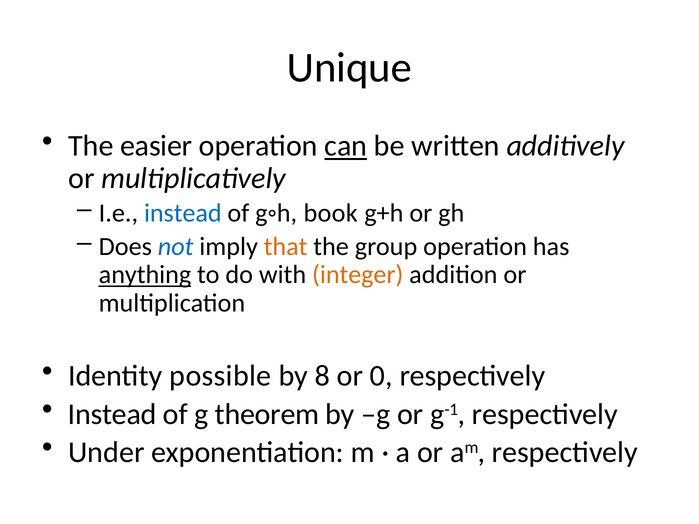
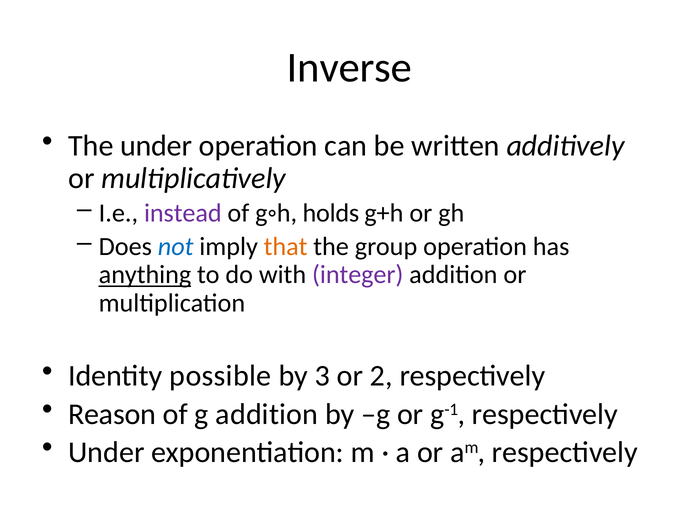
Unique: Unique -> Inverse (350, 68)
The easier: easier -> under (156, 146)
can underline: present -> none (346, 146)
instead colour: blue -> purple (183, 213)
book: book -> holds (331, 213)
integer colour: orange -> purple (358, 275)
8: 8 -> 3 (322, 376)
0: 0 -> 2 (381, 376)
Instead: Instead -> Reason (112, 414)
g theorem: theorem -> addition (267, 414)
